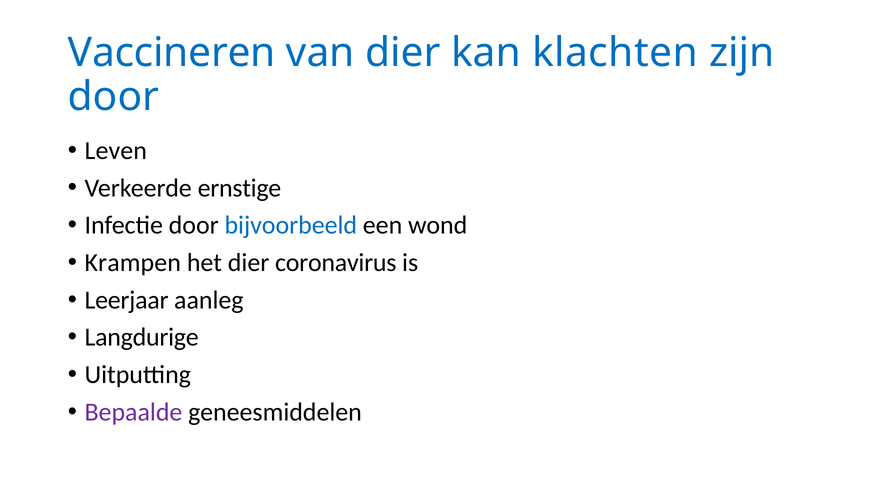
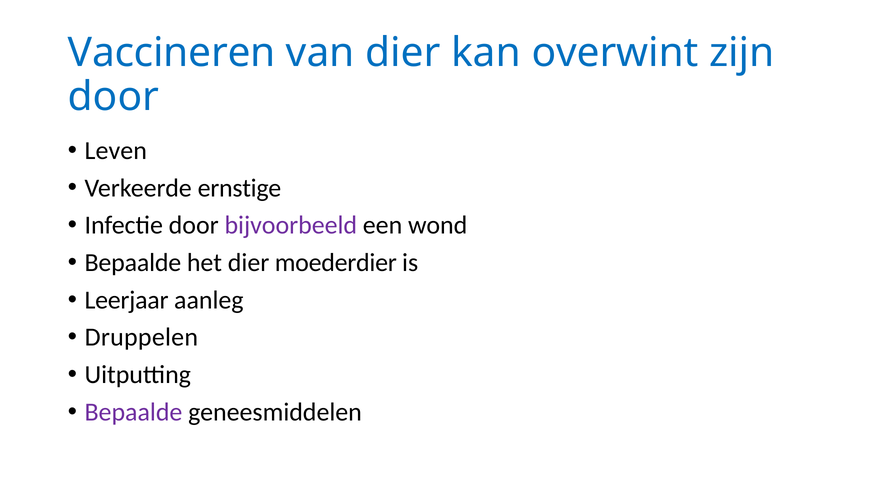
klachten: klachten -> overwint (615, 53)
bijvoorbeeld colour: blue -> purple (291, 225)
Krampen: Krampen -> Bepaalde (133, 262)
coronavirus: coronavirus -> moederdier (336, 262)
Langdurige: Langdurige -> Druppelen (141, 337)
